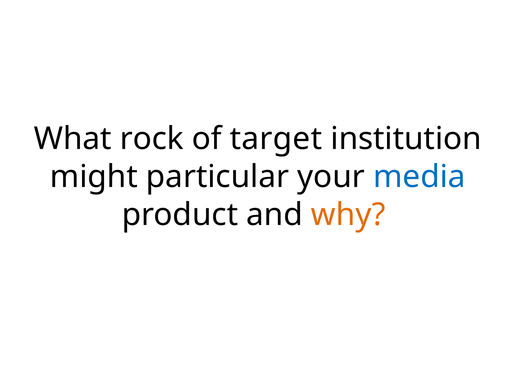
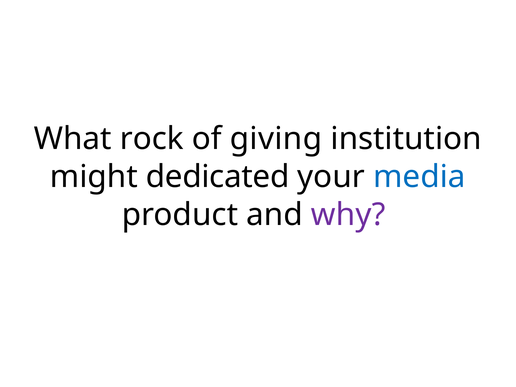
target: target -> giving (276, 139)
particular: particular -> dedicated (218, 177)
why colour: orange -> purple (348, 215)
